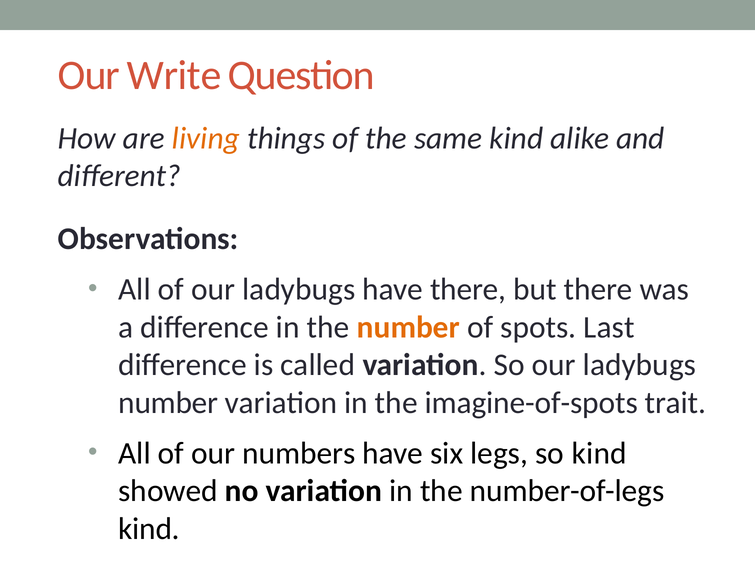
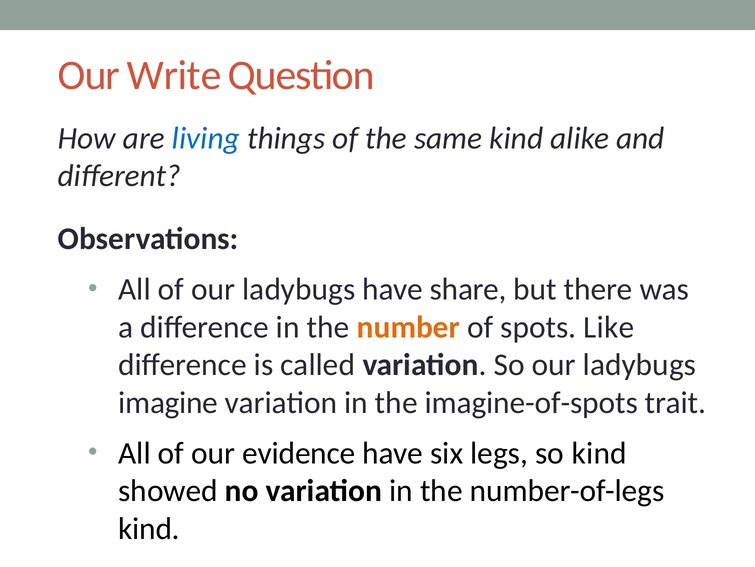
living colour: orange -> blue (206, 138)
have there: there -> share (468, 289)
Last: Last -> Like (609, 327)
number: number -> imagine (168, 402)
numbers: numbers -> evidence (299, 453)
